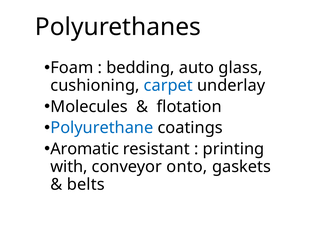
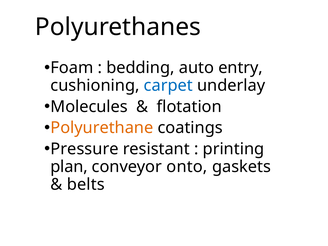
glass: glass -> entry (241, 68)
Polyurethane colour: blue -> orange (102, 128)
Aromatic: Aromatic -> Pressure (85, 149)
with: with -> plan (69, 167)
